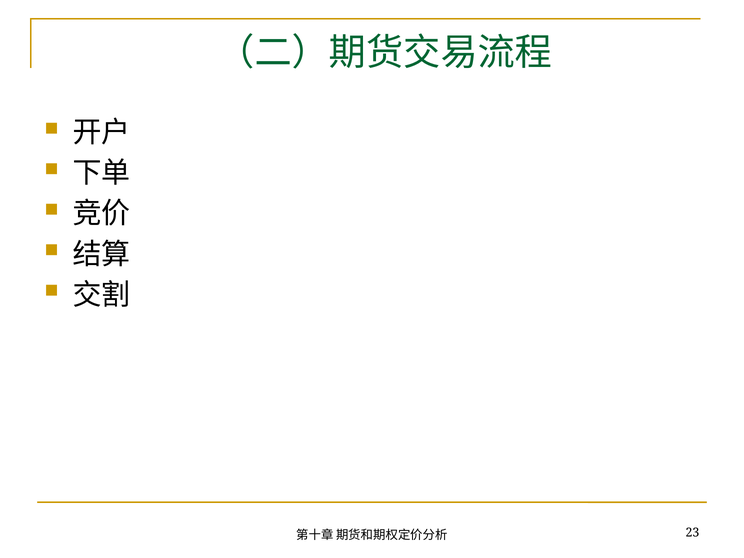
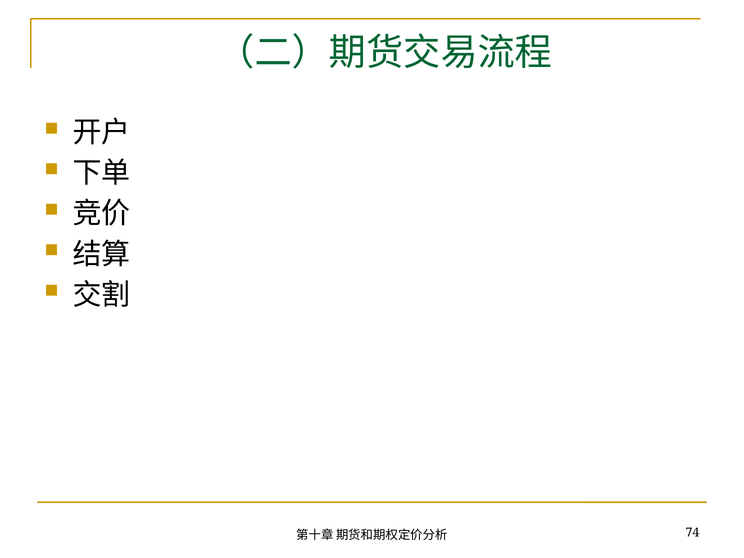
23: 23 -> 74 (692, 533)
